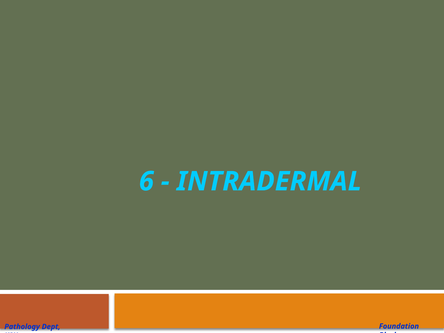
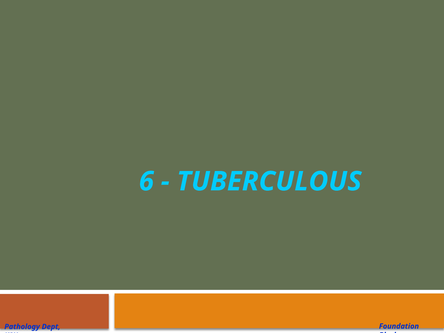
INTRADERMAL: INTRADERMAL -> TUBERCULOUS (269, 181)
